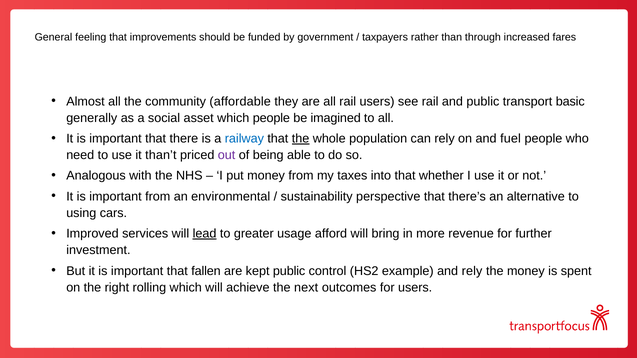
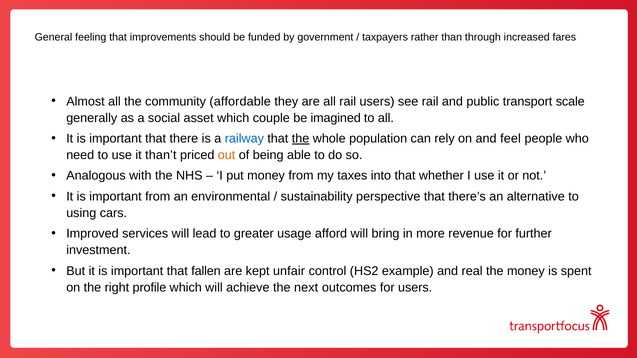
basic: basic -> scale (570, 102)
which people: people -> couple (271, 118)
fuel: fuel -> feel (511, 139)
out colour: purple -> orange (227, 155)
lead underline: present -> none (205, 234)
kept public: public -> unfair (289, 271)
and rely: rely -> real (472, 271)
rolling: rolling -> profile (149, 288)
